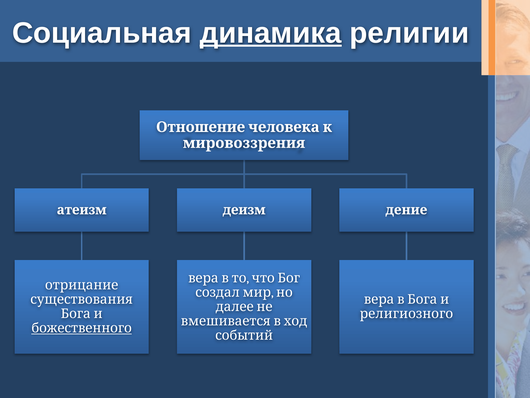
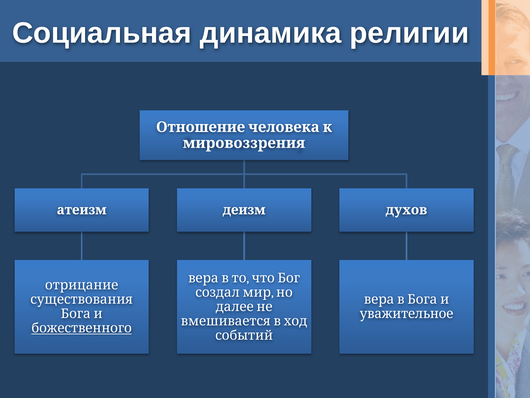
динамика underline: present -> none (271, 33)
дение: дение -> духов (406, 210)
религиозного: религиозного -> уважительное (407, 313)
